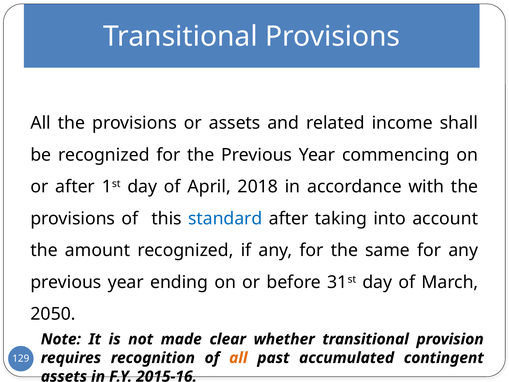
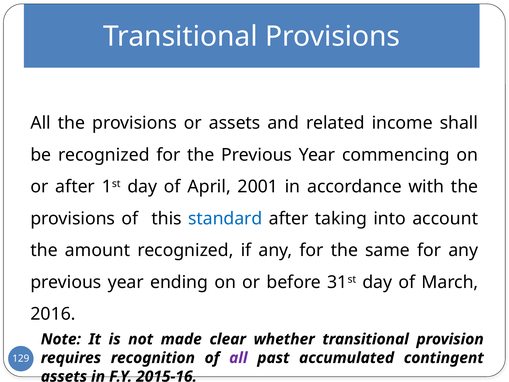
2018: 2018 -> 2001 (258, 187)
2050: 2050 -> 2016 (53, 314)
all colour: orange -> purple (238, 358)
